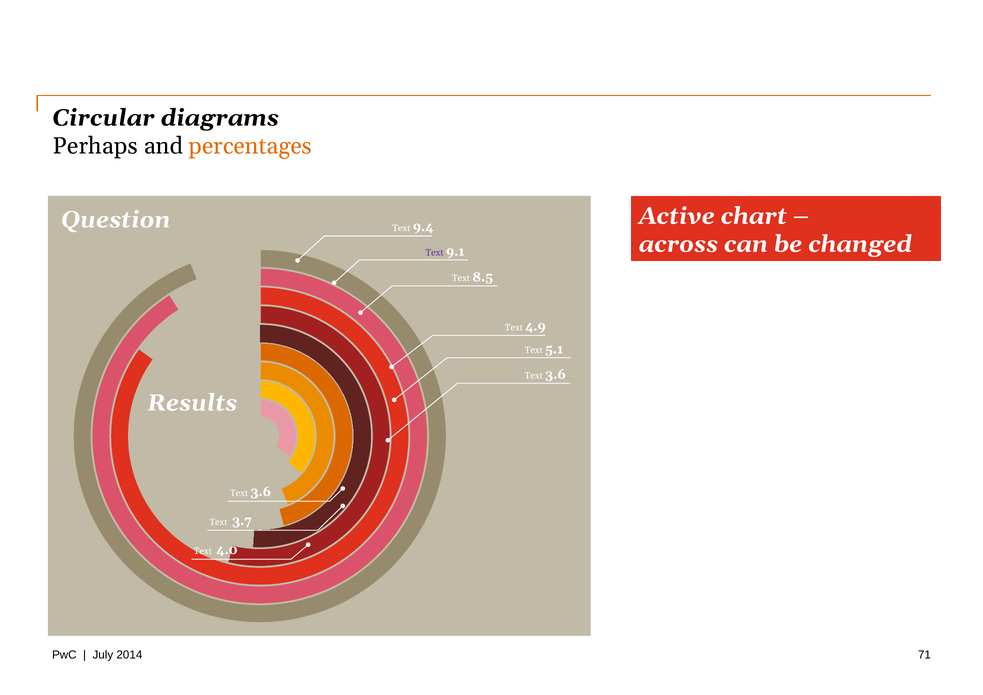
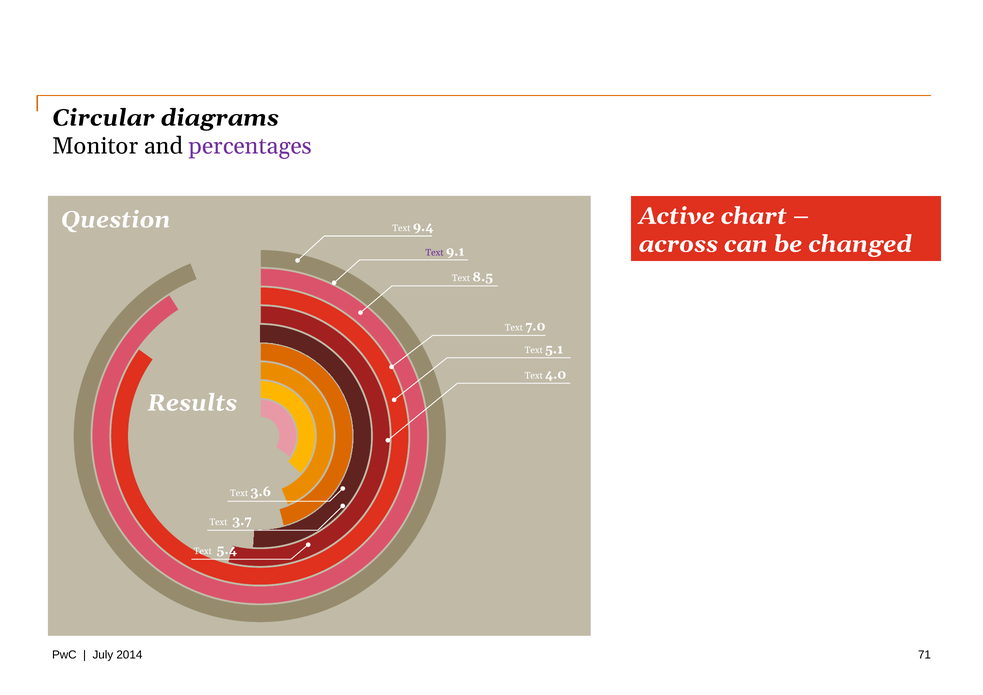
Perhaps: Perhaps -> Monitor (95, 146)
percentages colour: orange -> purple (250, 146)
4.9: 4.9 -> 7.0 (535, 326)
3.6: 3.6 -> 4.0 (556, 375)
4.0: 4.0 -> 5.4 (227, 550)
